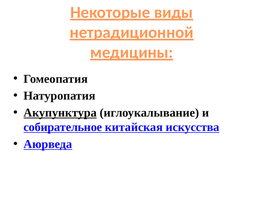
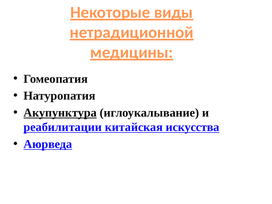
собирательное: собирательное -> реабилитации (63, 127)
